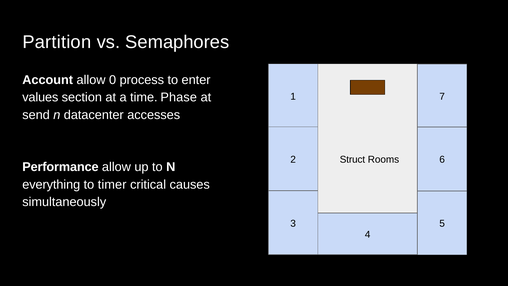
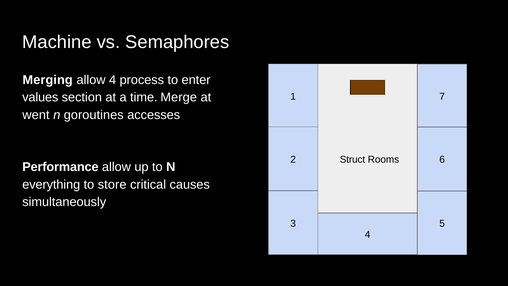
Partition: Partition -> Machine (57, 42)
Account: Account -> Merging (48, 80)
allow 0: 0 -> 4 (113, 80)
Phase: Phase -> Merge (179, 97)
send: send -> went (36, 115)
datacenter: datacenter -> goroutines (94, 115)
timer: timer -> store (112, 184)
